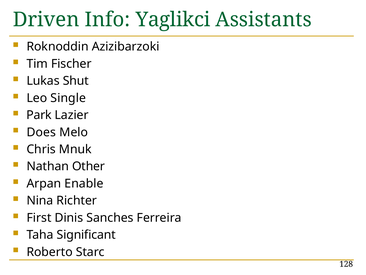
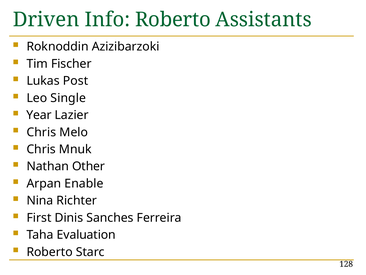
Info Yaglikci: Yaglikci -> Roberto (173, 20)
Shut: Shut -> Post (76, 81)
Park: Park -> Year (39, 115)
Does: Does -> Chris (41, 132)
Significant: Significant -> Evaluation (86, 234)
